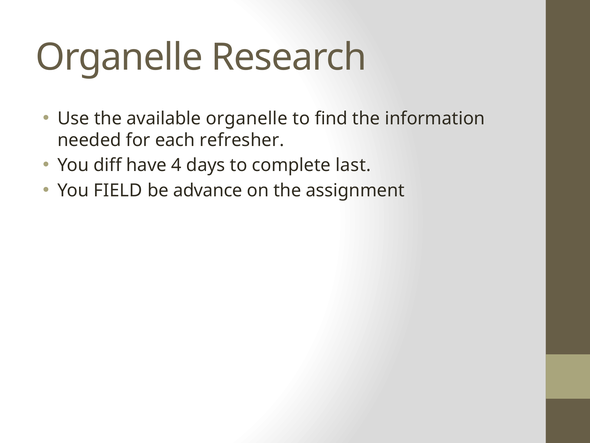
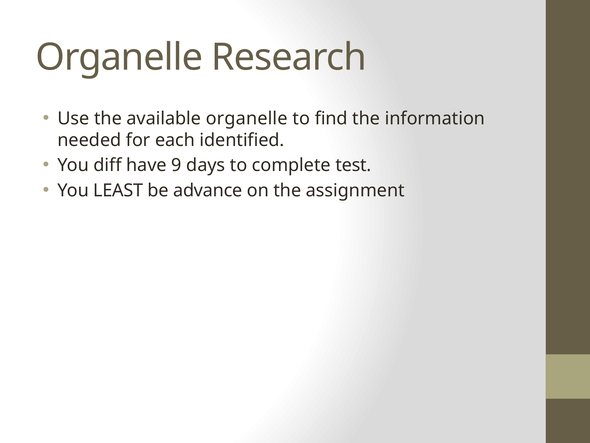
refresher: refresher -> identified (242, 140)
4: 4 -> 9 (176, 165)
last: last -> test (353, 165)
FIELD: FIELD -> LEAST (118, 190)
